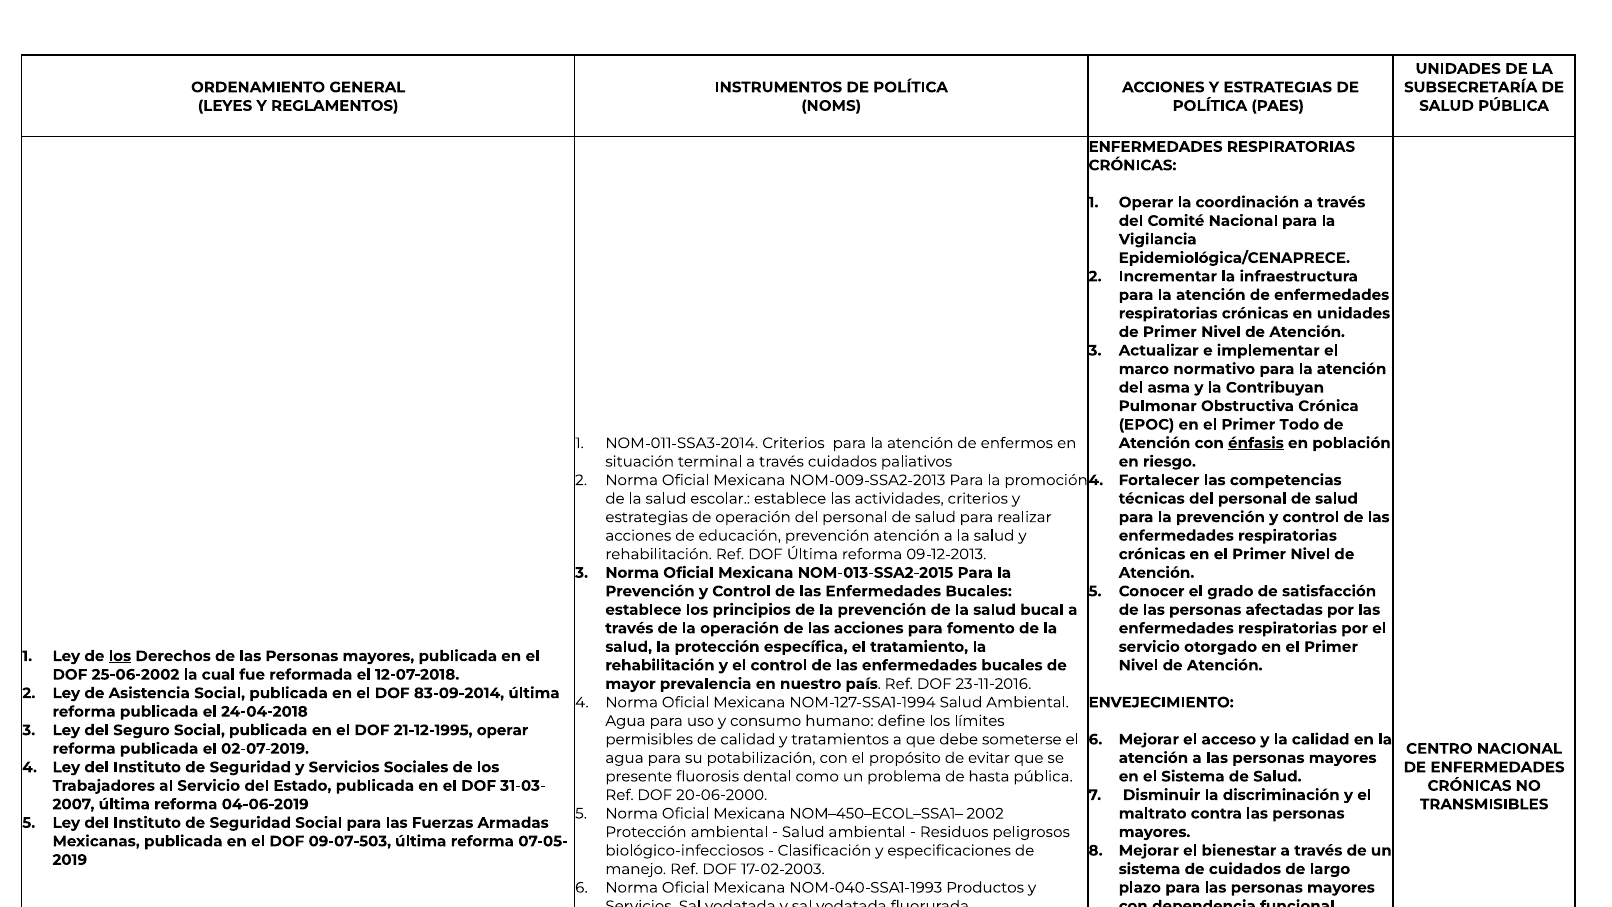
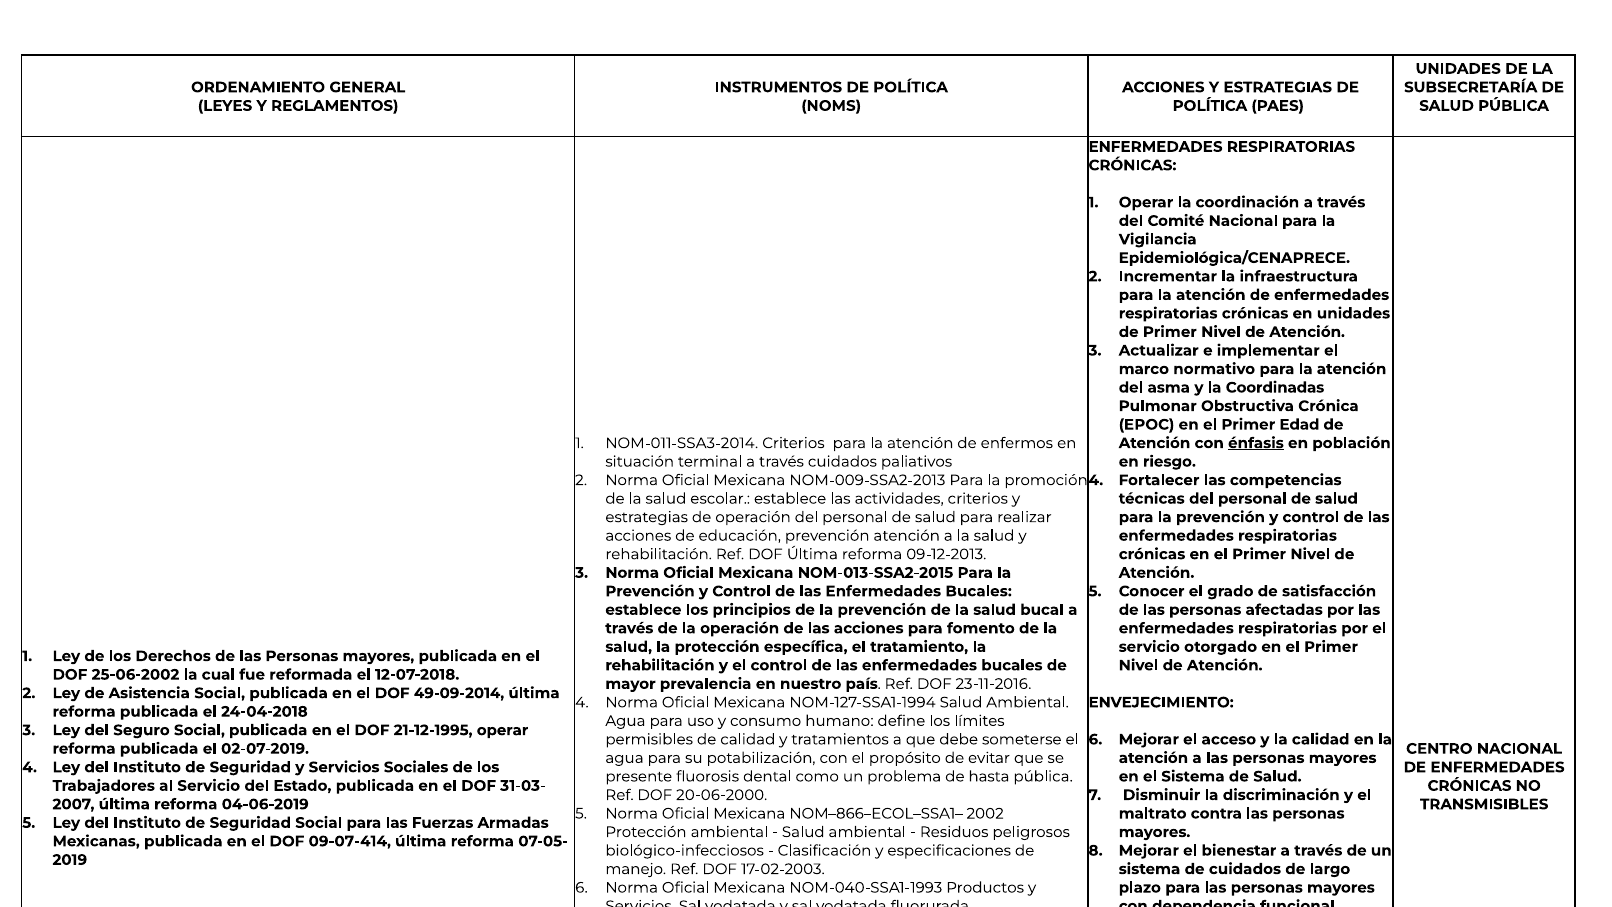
Contribuyan: Contribuyan -> Coordinadas (1275, 387)
Todo: Todo -> Edad (1299, 424)
los underline: present -> none (120, 656)
83-09-2014: 83-09-2014 -> 49-09-2014 (459, 693)
NOM–450–ECOL–SSA1–: NOM–450–ECOL–SSA1– -> NOM–866–ECOL–SSA1– (876, 813)
09-07-503: 09-07-503 -> 09-07-414 (350, 841)
